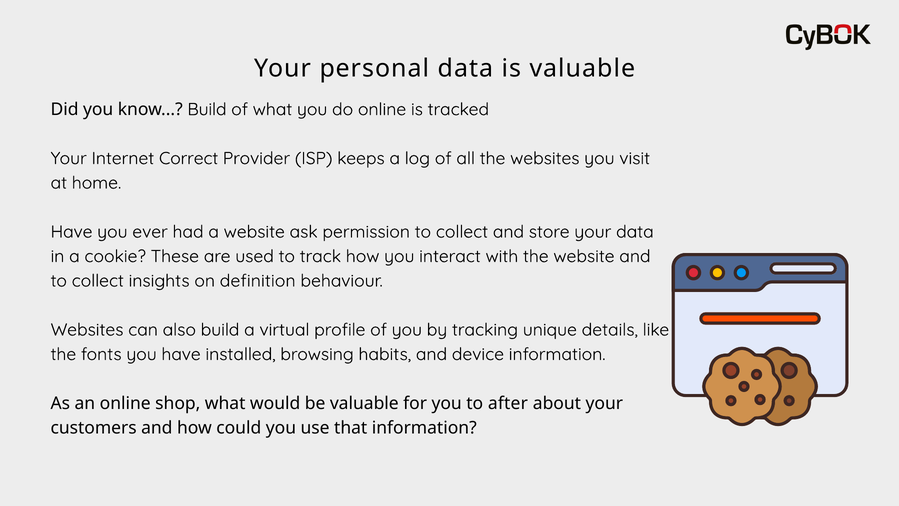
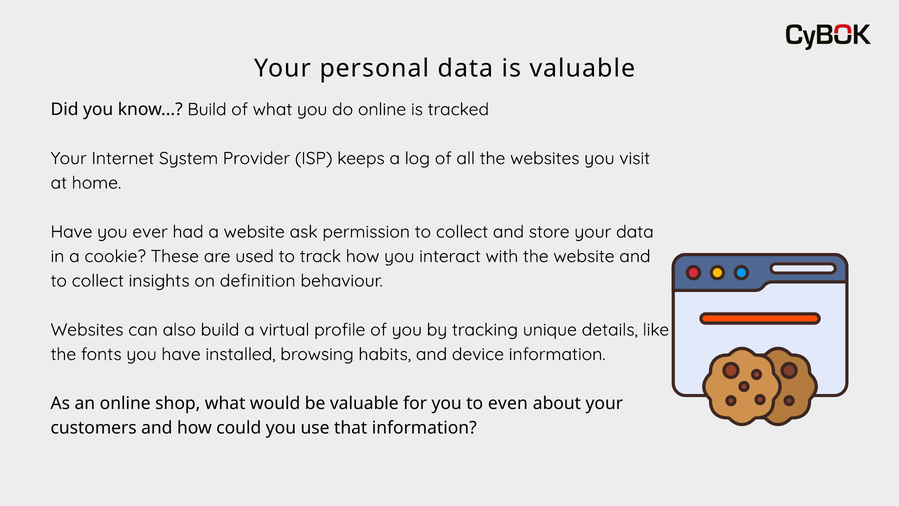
Correct: Correct -> System (189, 158)
after: after -> even (508, 403)
